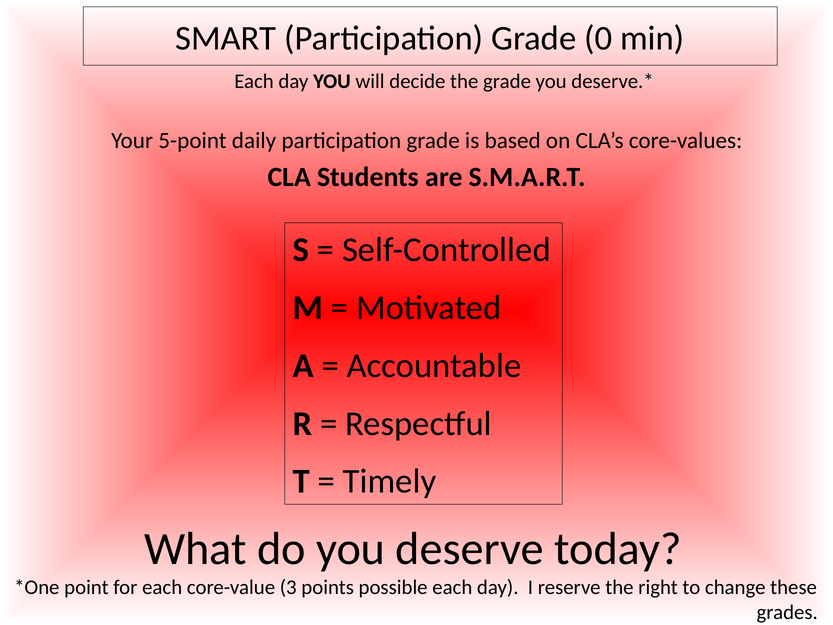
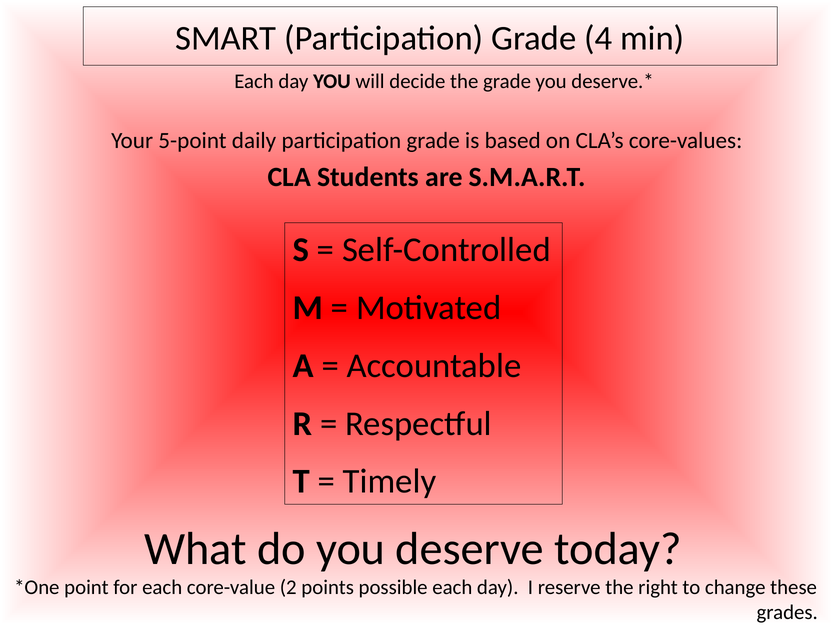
0: 0 -> 4 (598, 38)
3: 3 -> 2 (288, 587)
